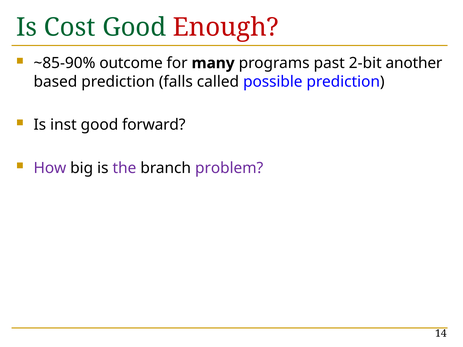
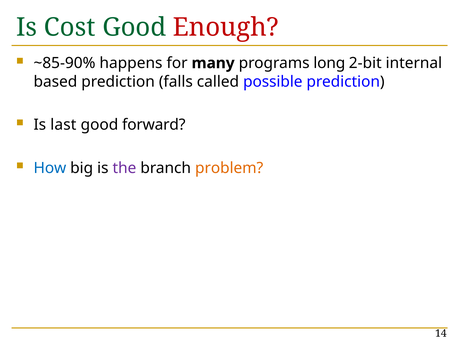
outcome: outcome -> happens (131, 63)
past: past -> long (329, 63)
another: another -> internal (414, 63)
inst: inst -> last (63, 125)
How colour: purple -> blue (50, 168)
problem colour: purple -> orange (229, 168)
